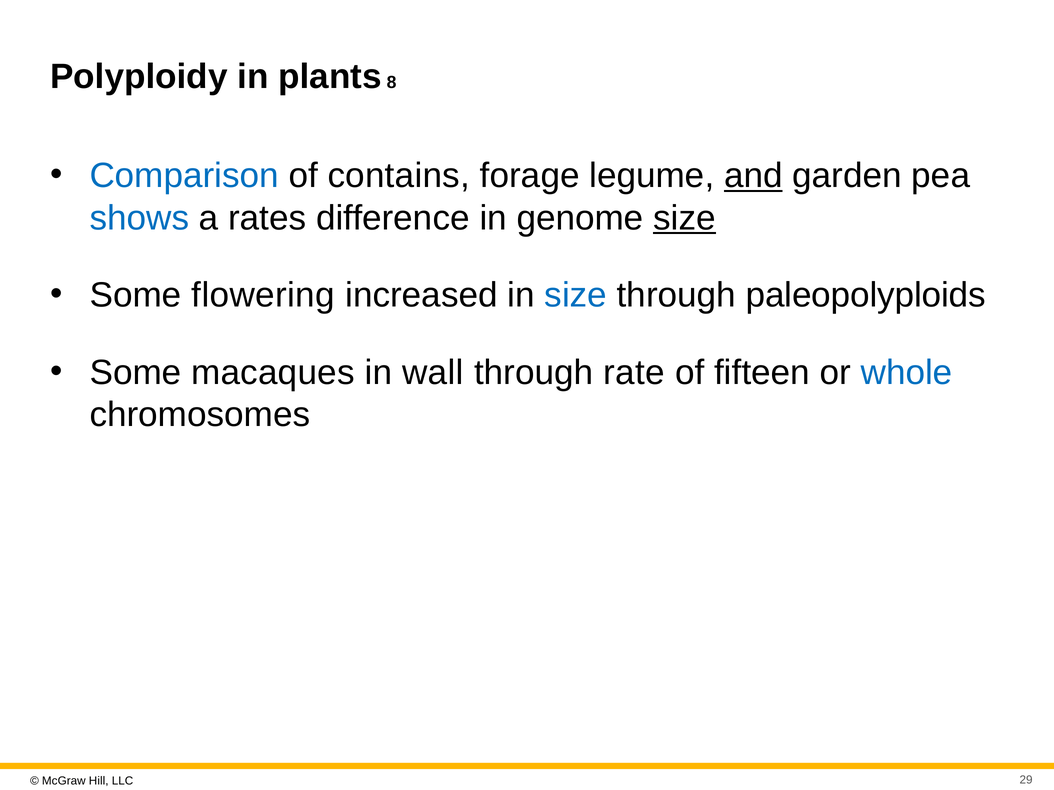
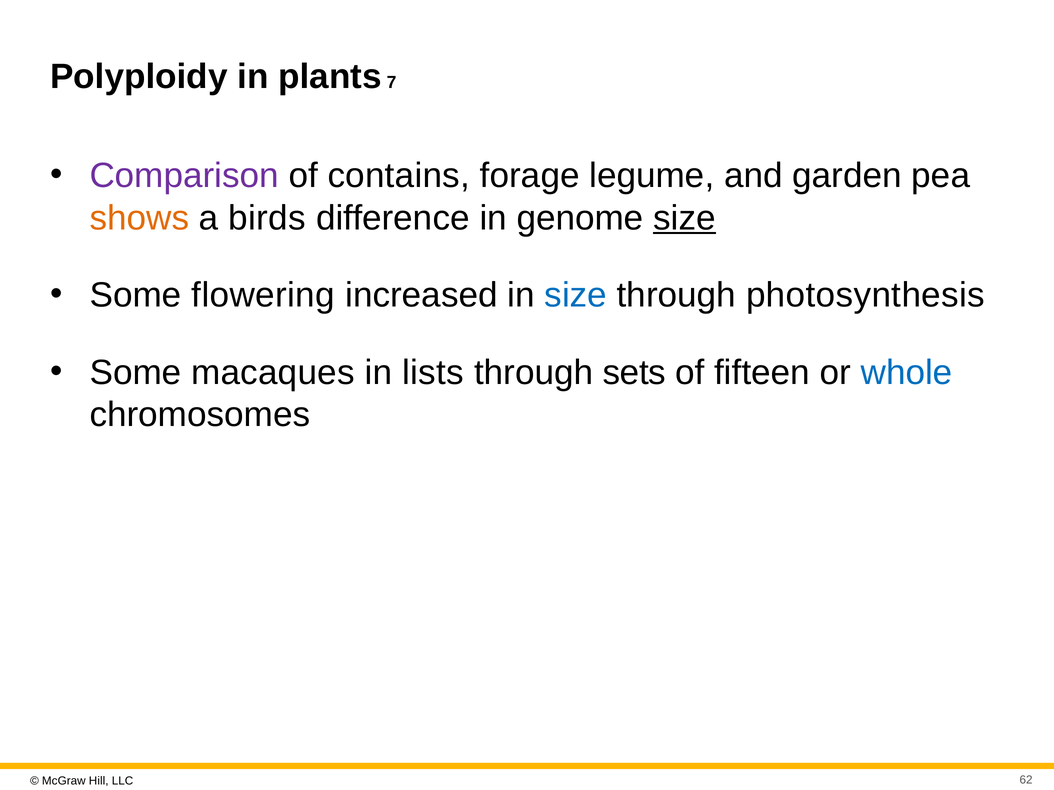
8: 8 -> 7 (392, 83)
Comparison colour: blue -> purple (184, 176)
and underline: present -> none (753, 176)
shows colour: blue -> orange (139, 218)
rates: rates -> birds (267, 218)
paleopolyploids: paleopolyploids -> photosynthesis (866, 295)
wall: wall -> lists (433, 373)
rate: rate -> sets (634, 373)
29: 29 -> 62 (1026, 781)
